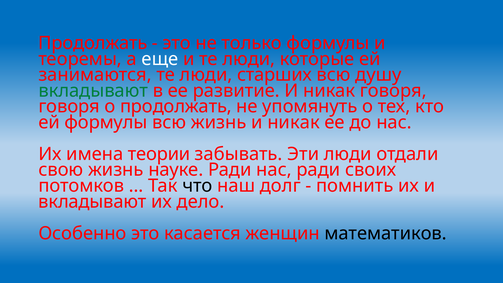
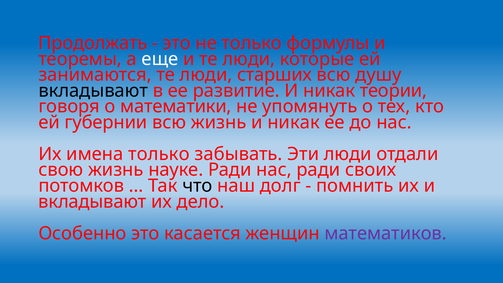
вкладывают colour: green -> black (93, 91)
никак говоря: говоря -> теории (393, 91)
о продолжать: продолжать -> математики (176, 106)
ей формулы: формулы -> губернии (106, 122)
имена теории: теории -> только (159, 154)
математиков colour: black -> purple (386, 233)
